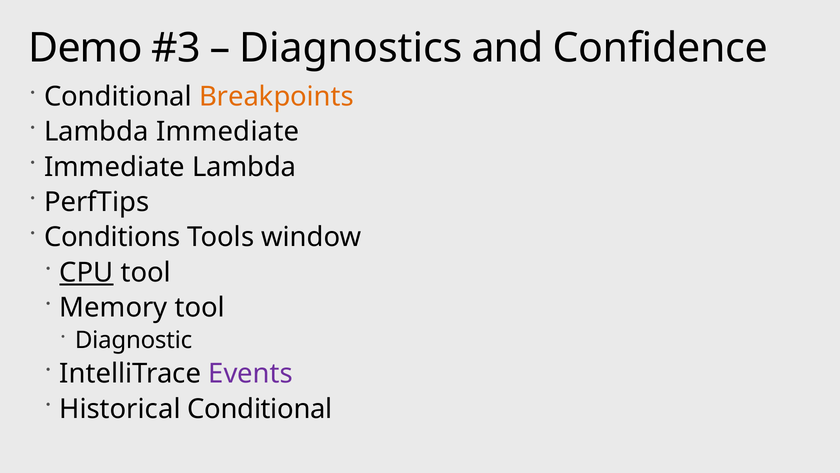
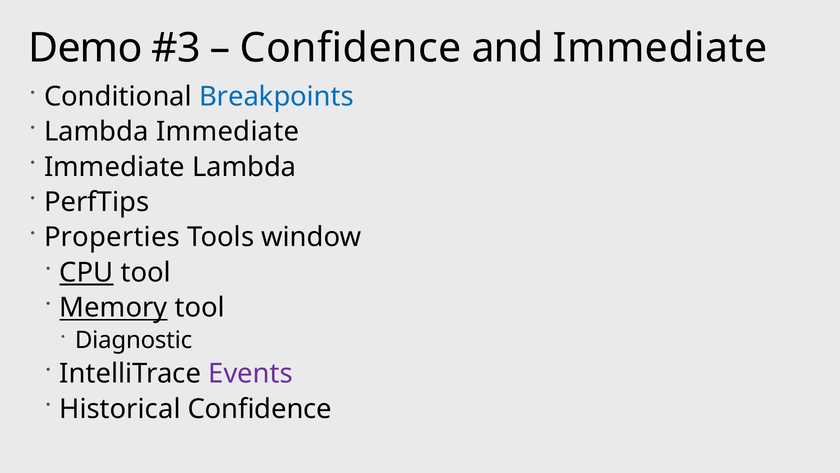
Diagnostics: Diagnostics -> Confidence (351, 48)
and Confidence: Confidence -> Immediate (660, 48)
Breakpoints colour: orange -> blue (276, 96)
Conditions: Conditions -> Properties (112, 237)
Memory underline: none -> present (113, 307)
Historical Conditional: Conditional -> Confidence (260, 409)
